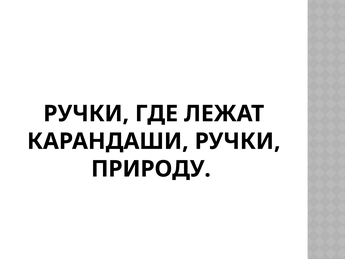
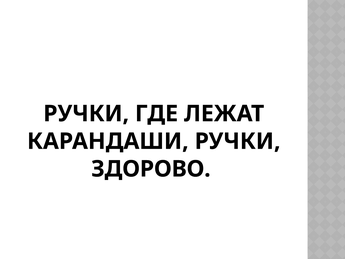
ПРИРОДУ: ПРИРОДУ -> ЗДОРОВО (151, 169)
